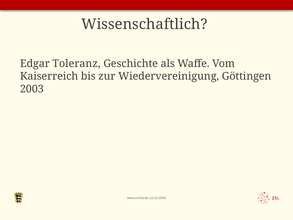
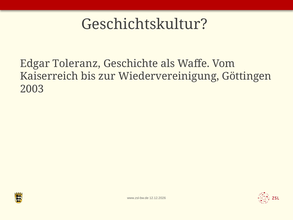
Wissenschaftlich: Wissenschaftlich -> Geschichtskultur (144, 24)
